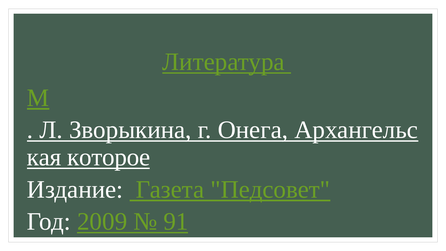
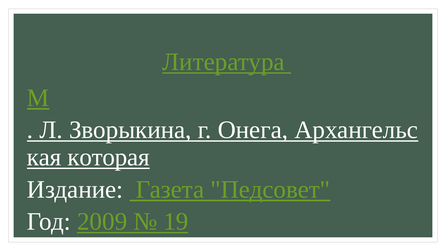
которое: которое -> которая (109, 157)
91: 91 -> 19 (176, 222)
